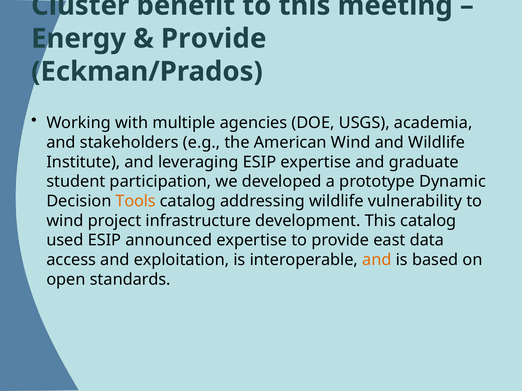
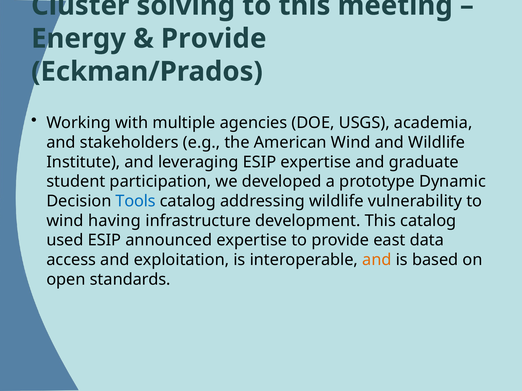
benefit: benefit -> solving (186, 6)
Tools colour: orange -> blue (136, 201)
project: project -> having (114, 221)
